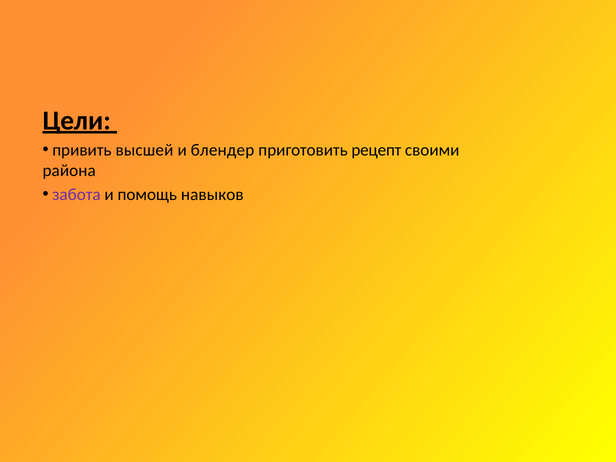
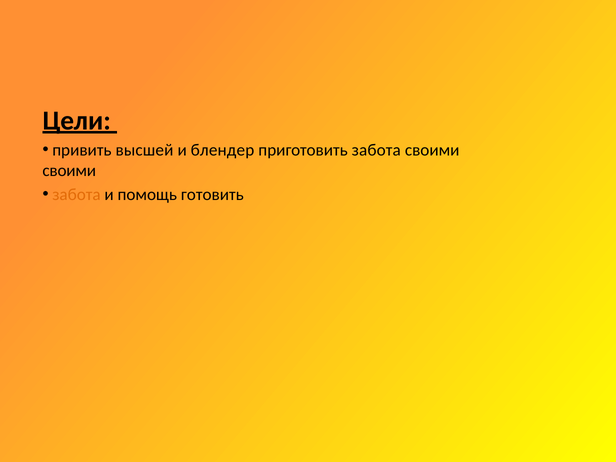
приготовить рецепт: рецепт -> забота (376, 150)
района: района -> своими (69, 170)
забота colour: purple -> orange (76, 194)
навыков: навыков -> готовить (212, 194)
